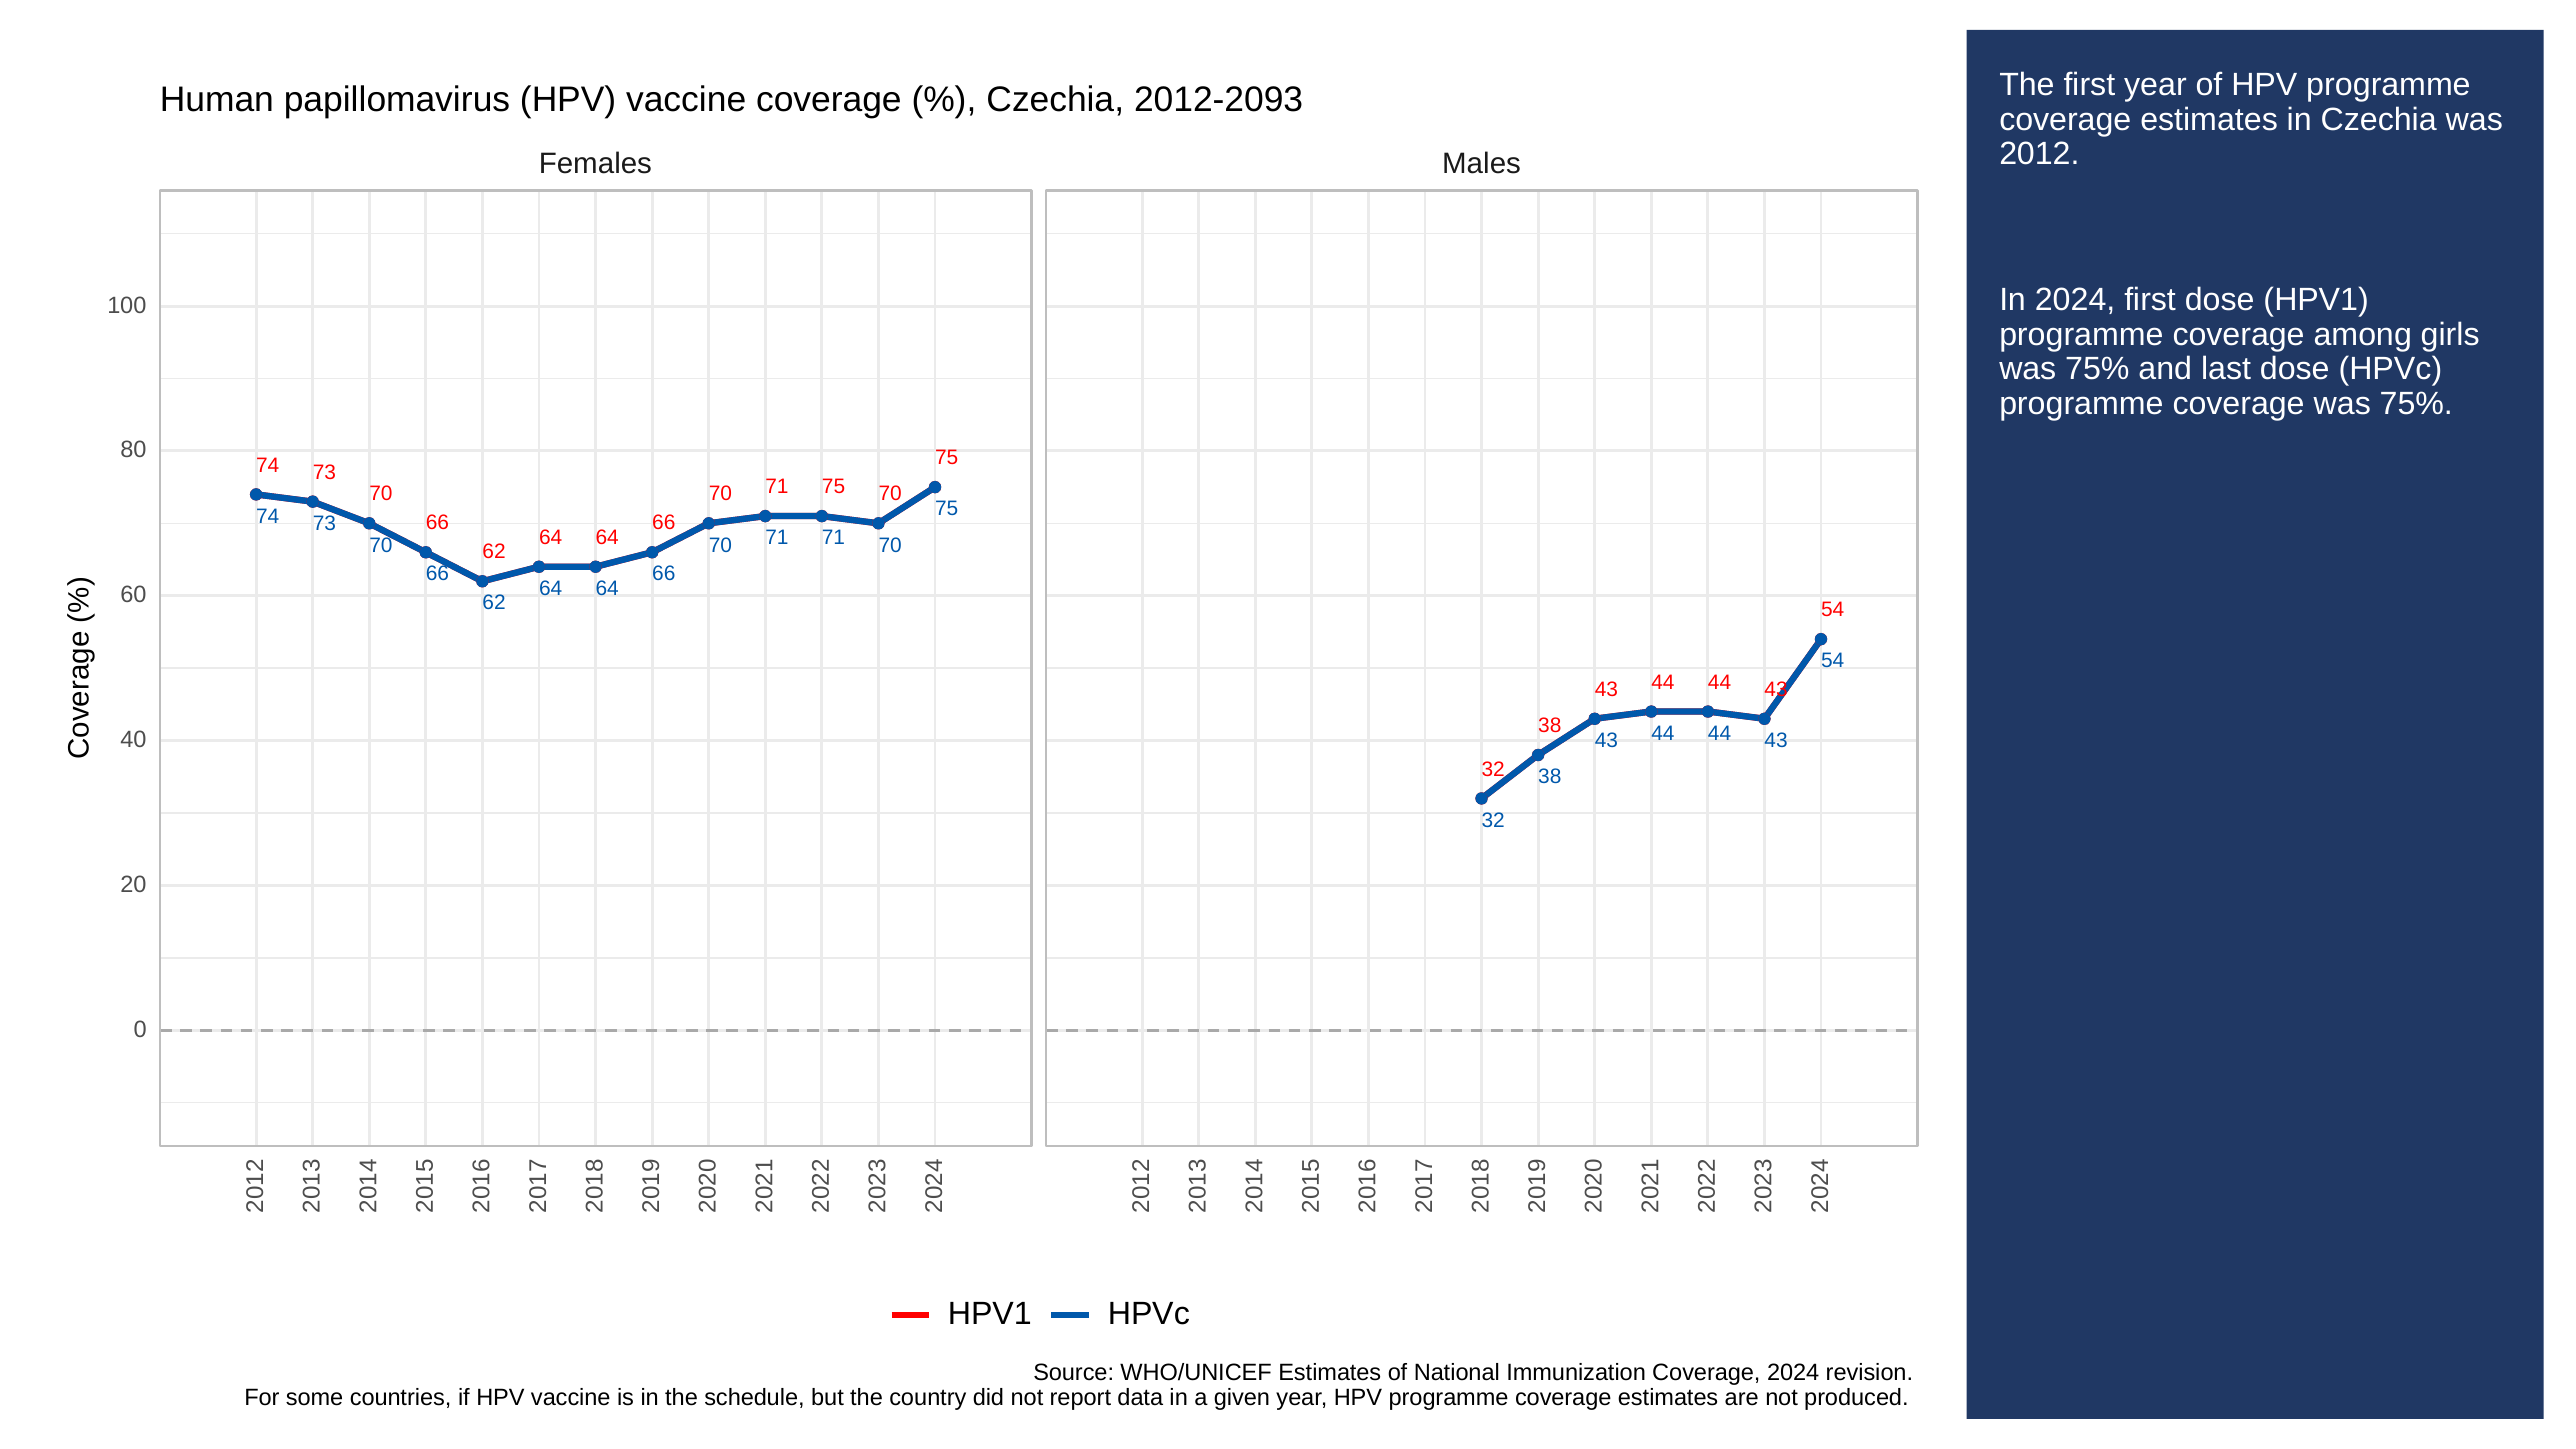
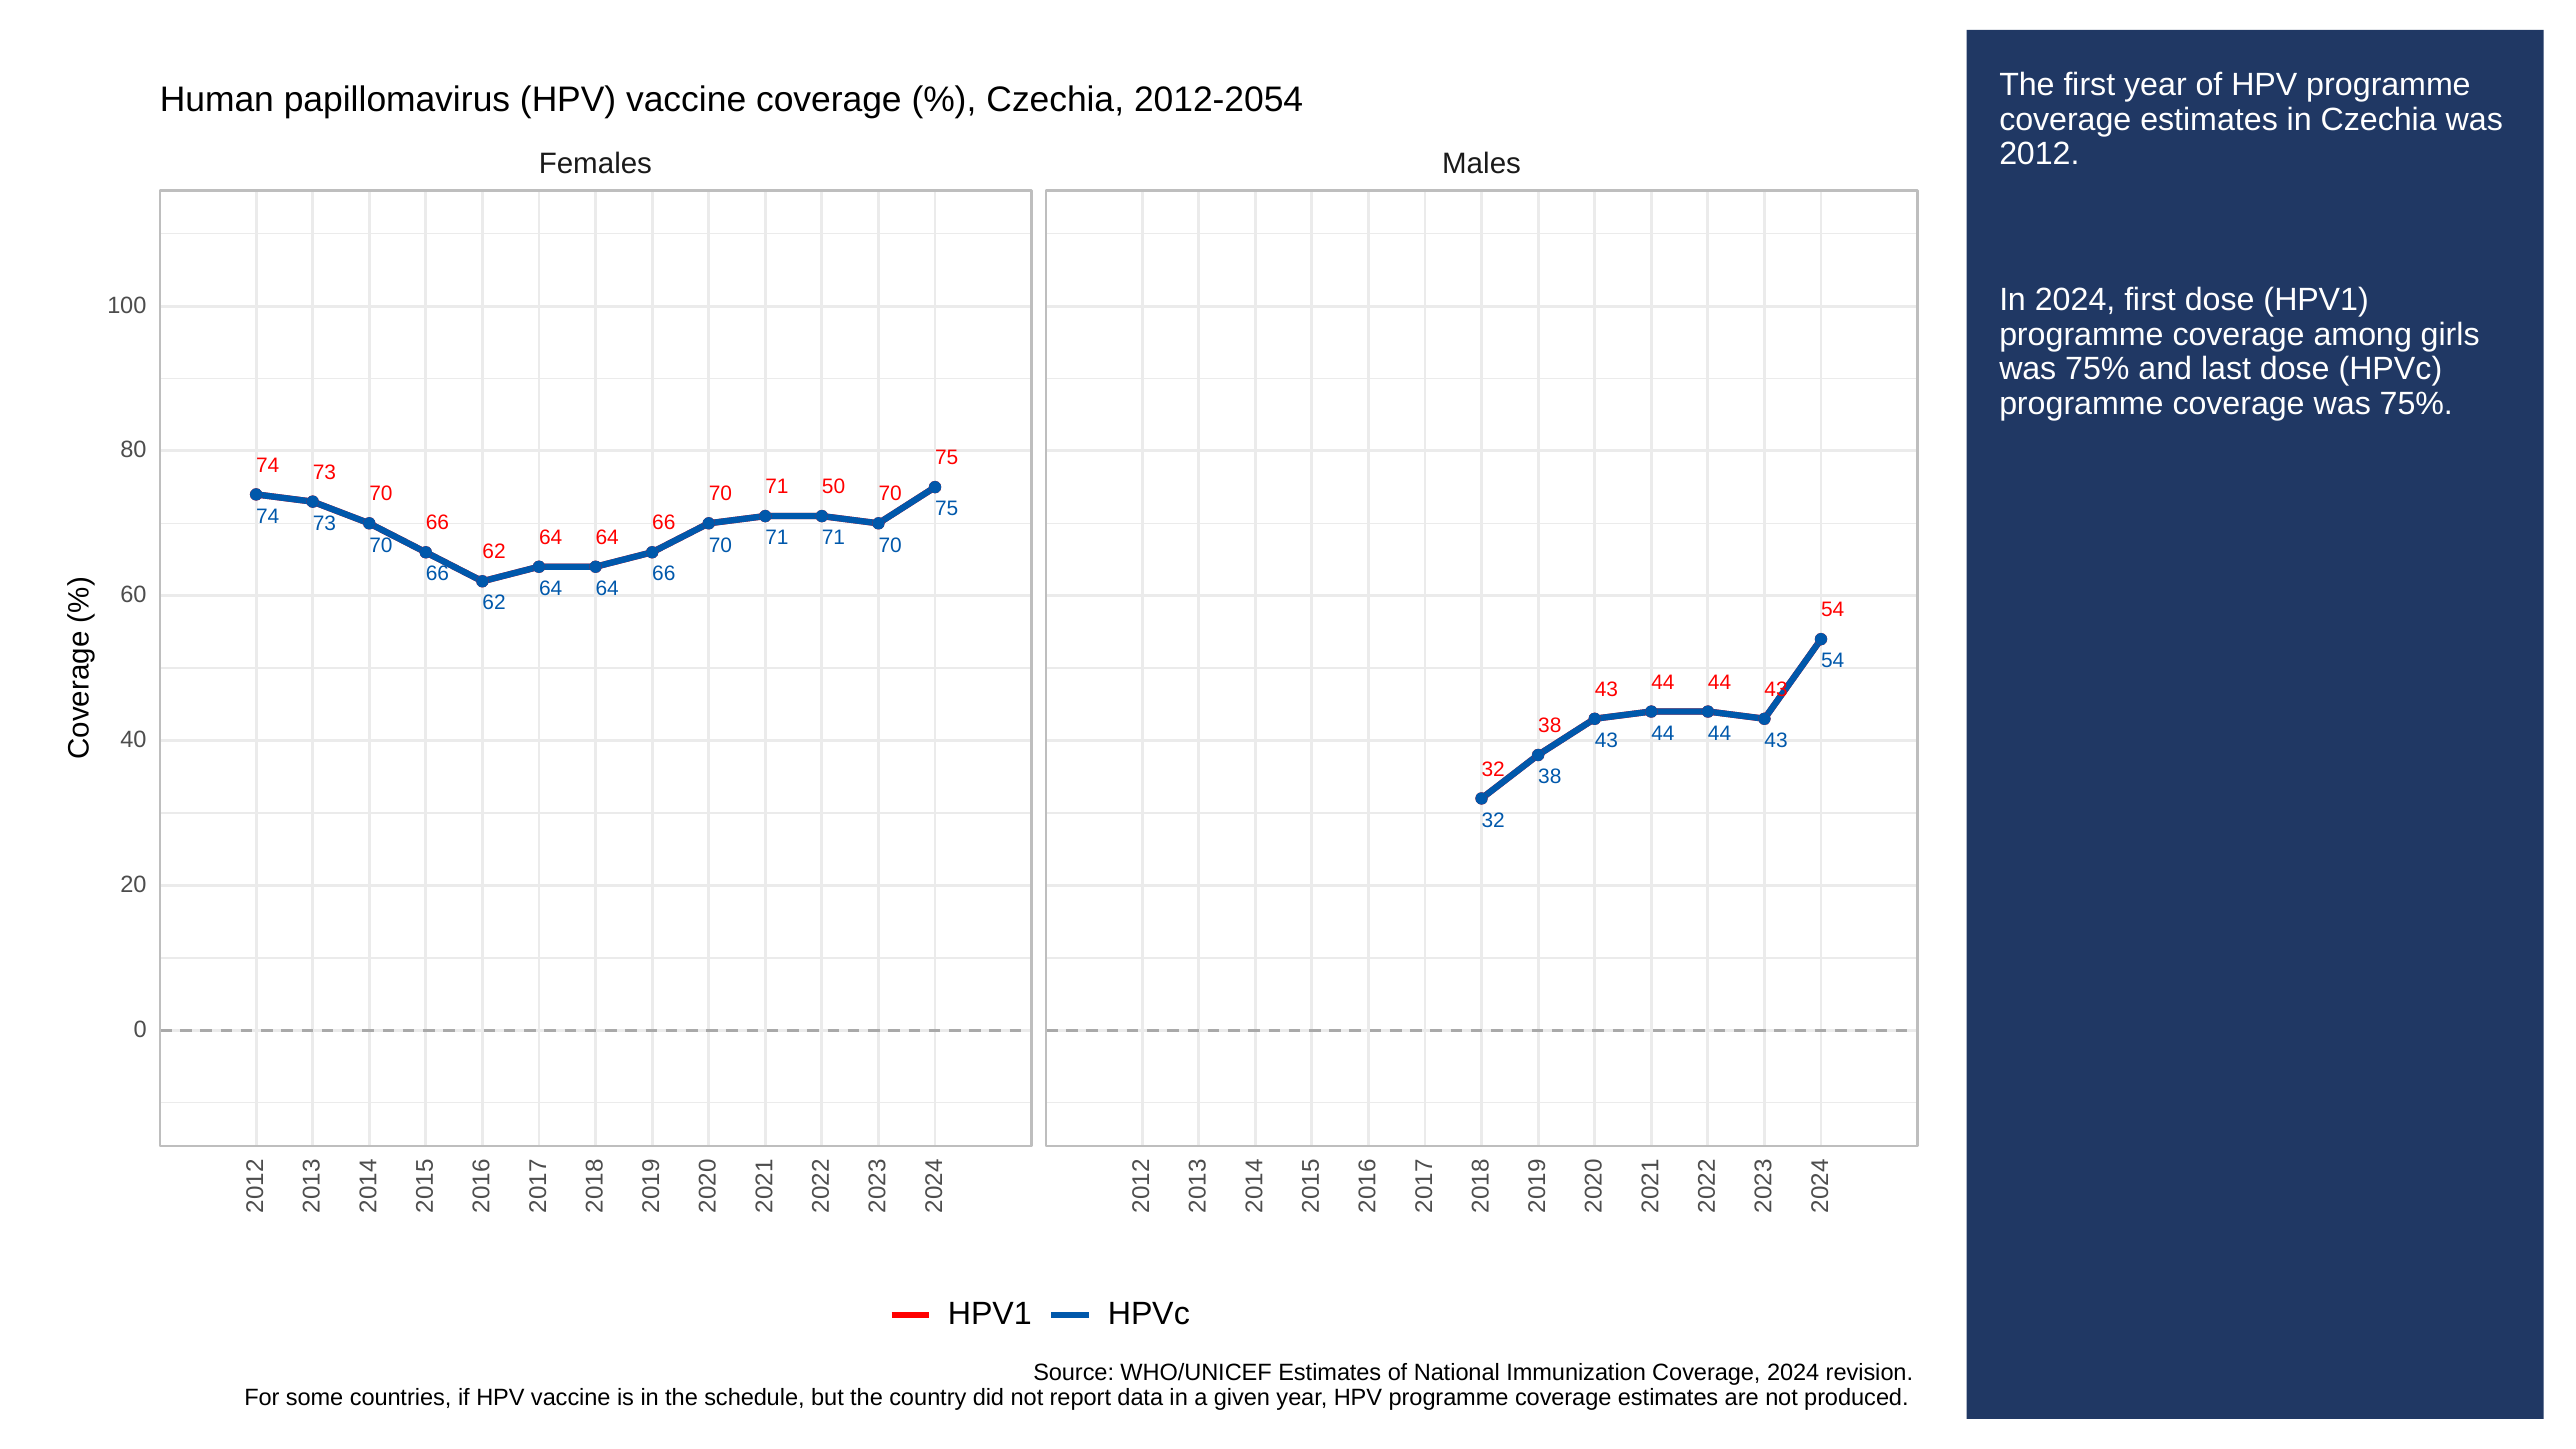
2012-2093: 2012-2093 -> 2012-2054 (1219, 100)
71 75: 75 -> 50 (834, 487)
